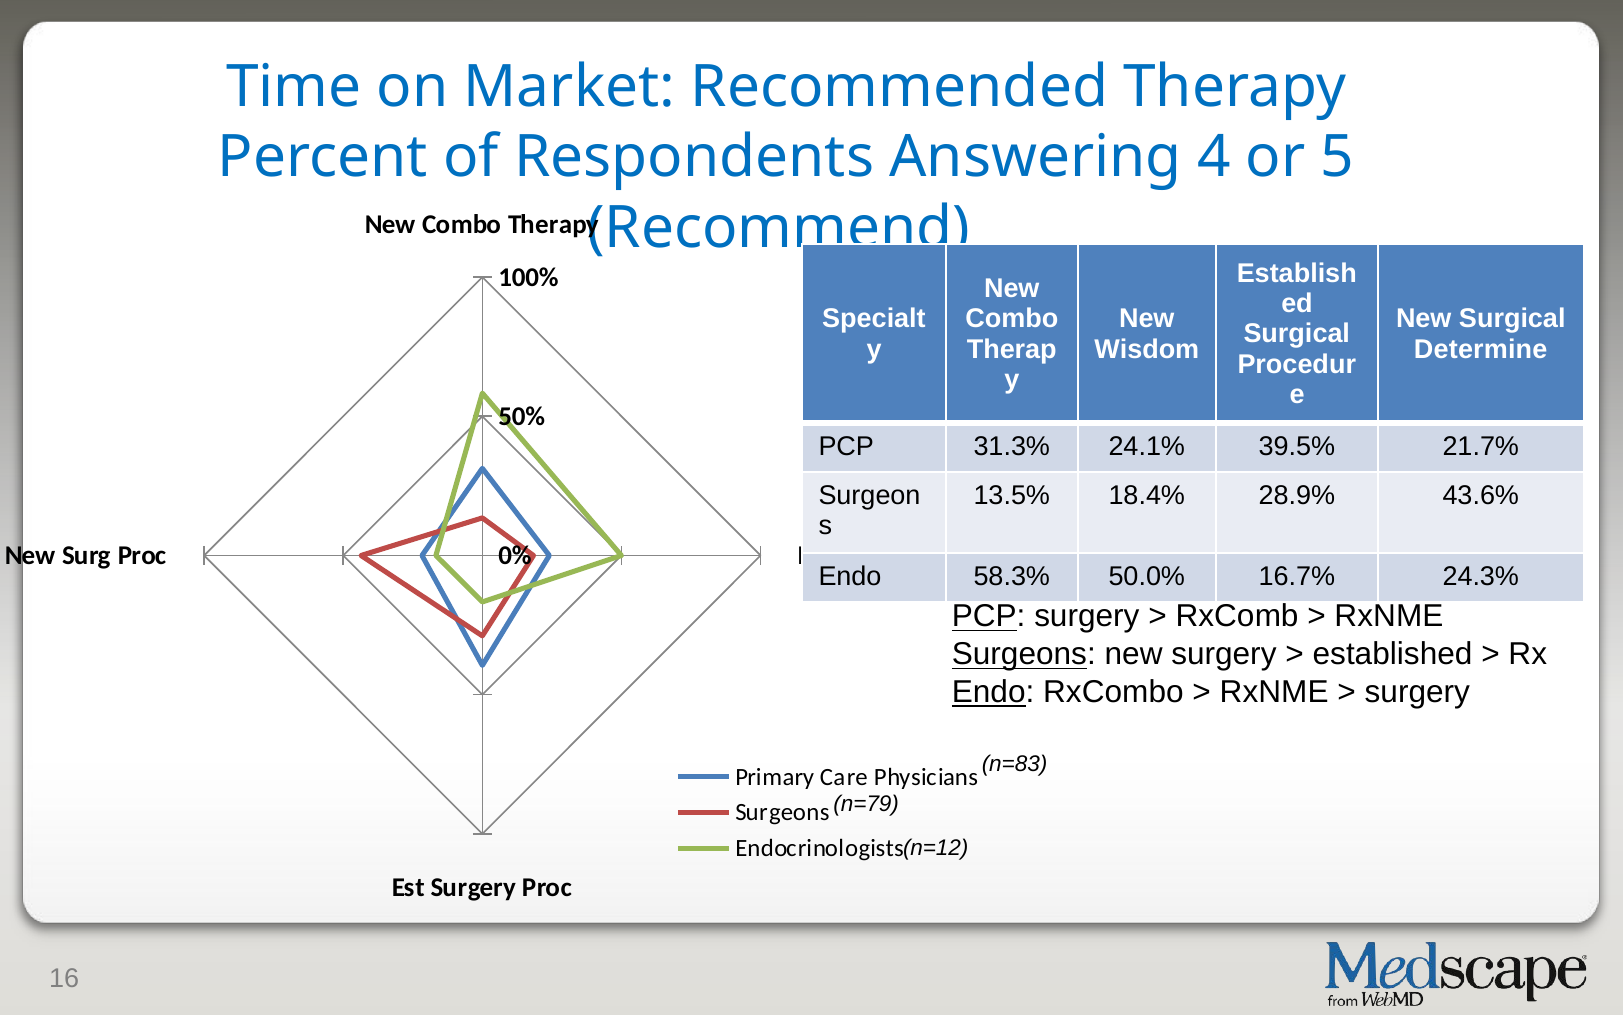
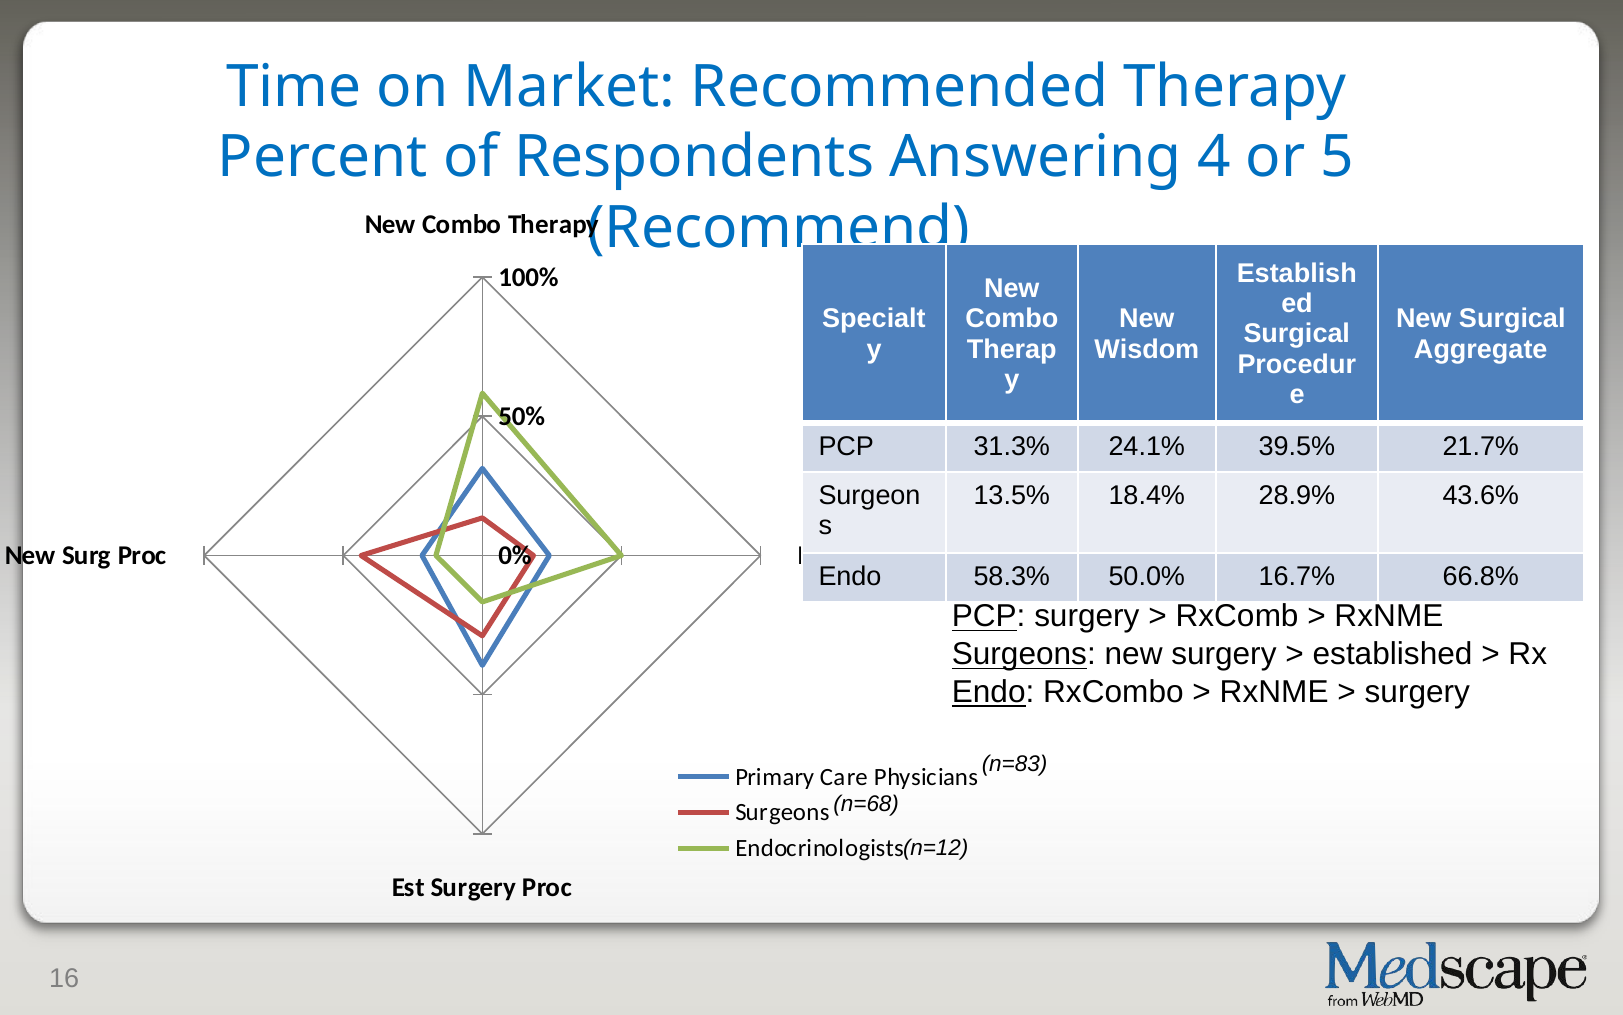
Determine: Determine -> Aggregate (1481, 349)
24.3%: 24.3% -> 66.8% (1481, 576)
n=79: n=79 -> n=68 (866, 803)
